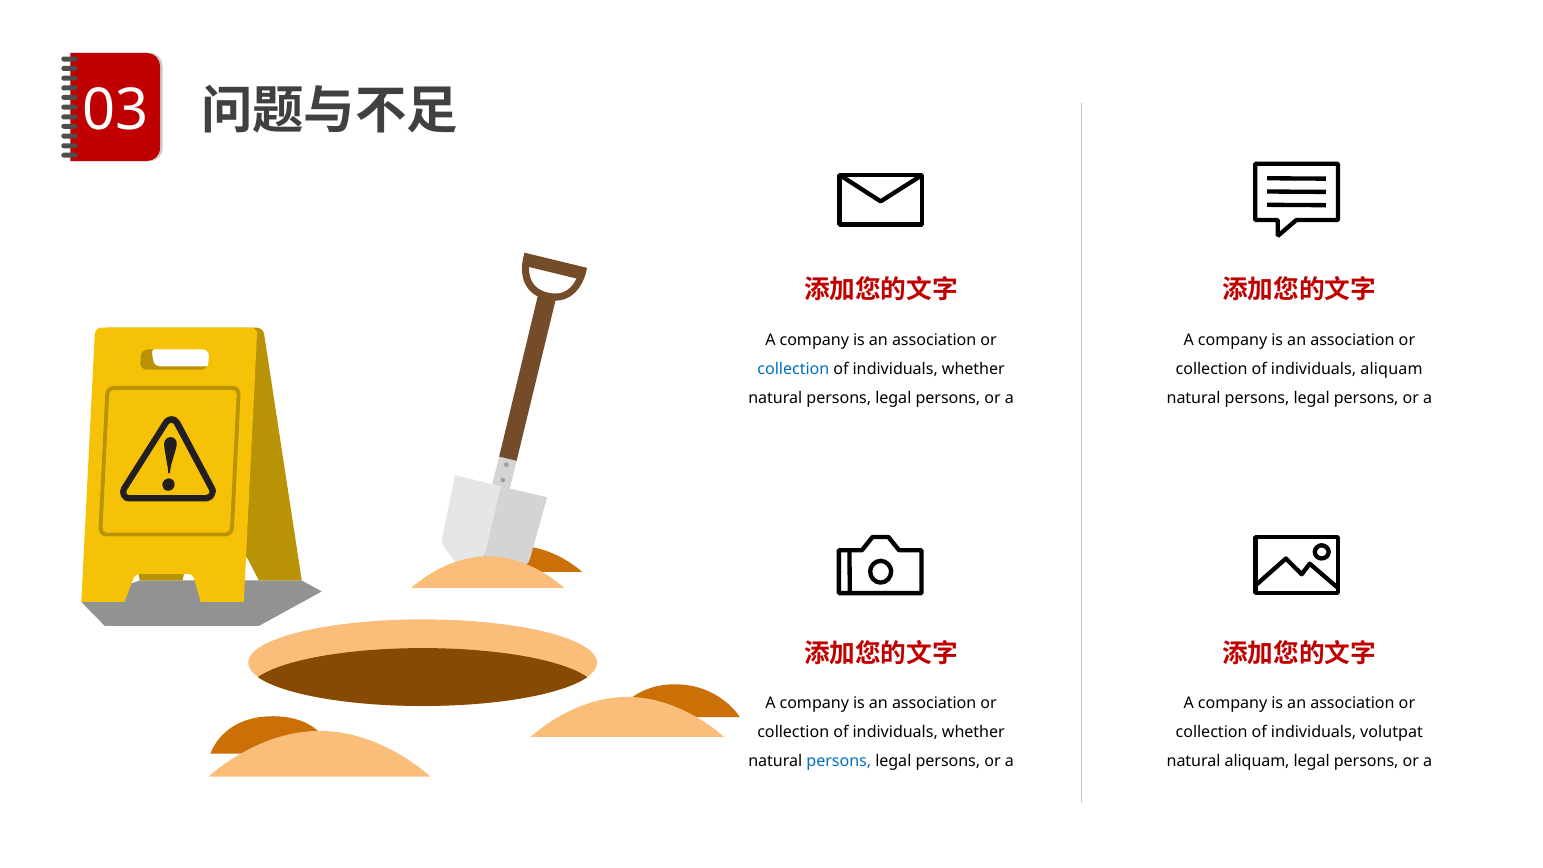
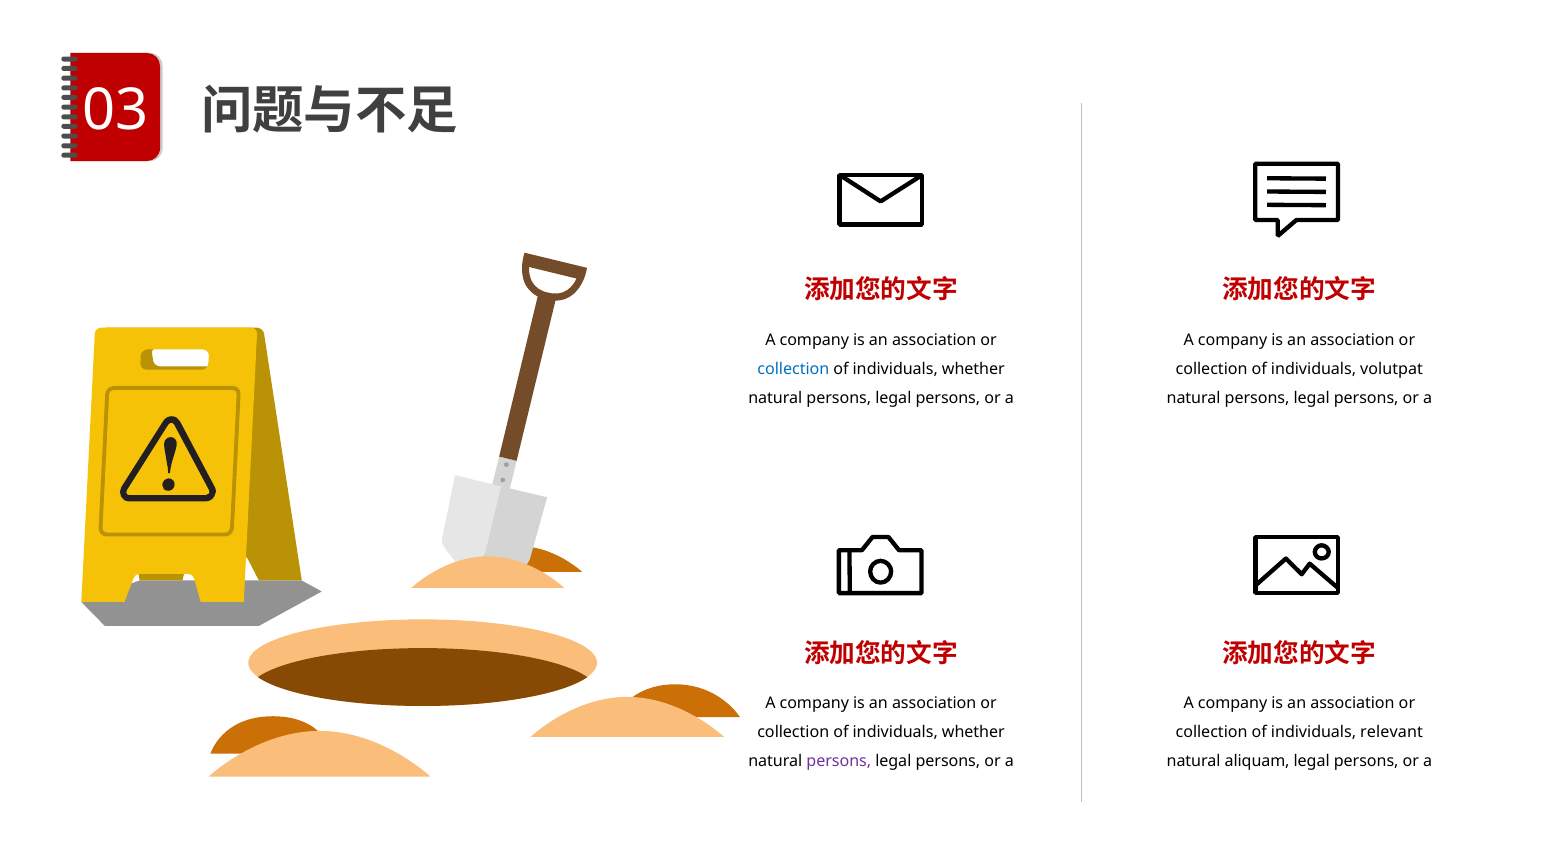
individuals aliquam: aliquam -> volutpat (1392, 369)
volutpat: volutpat -> relevant (1392, 732)
persons colour: blue -> purple (839, 761)
